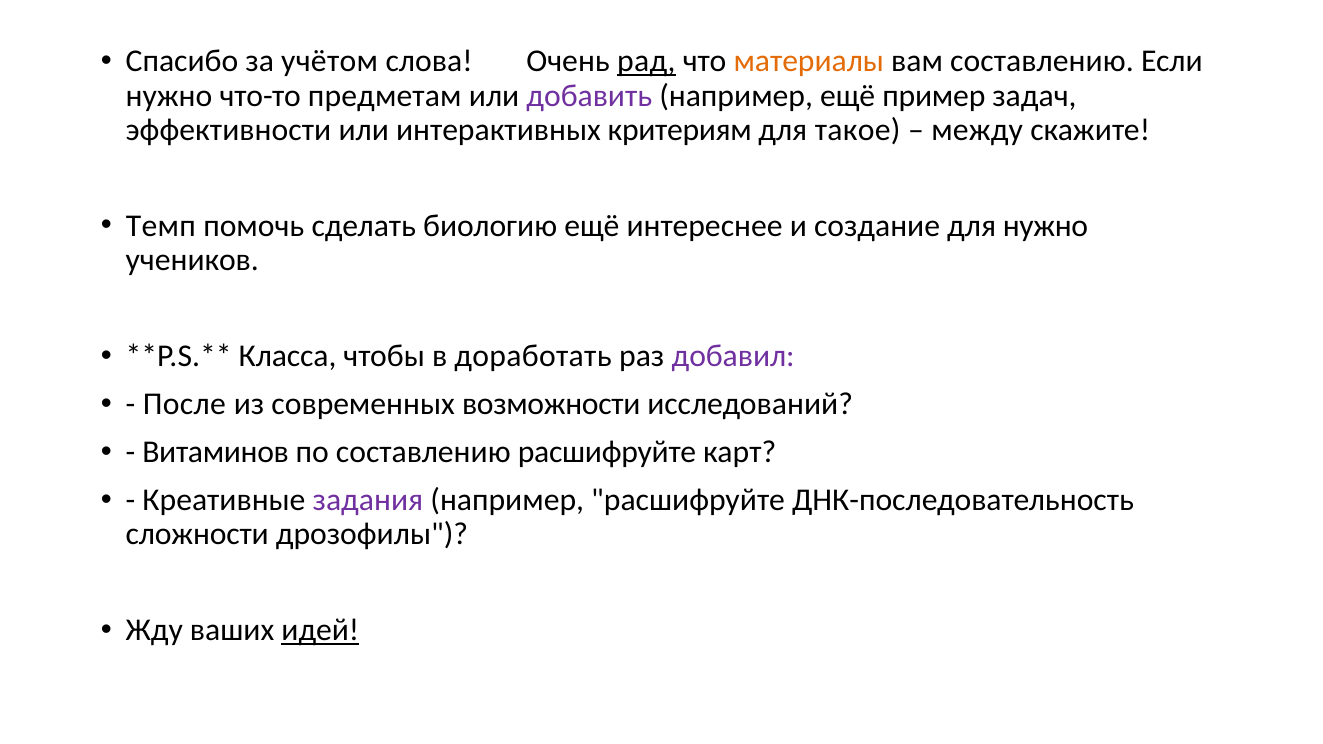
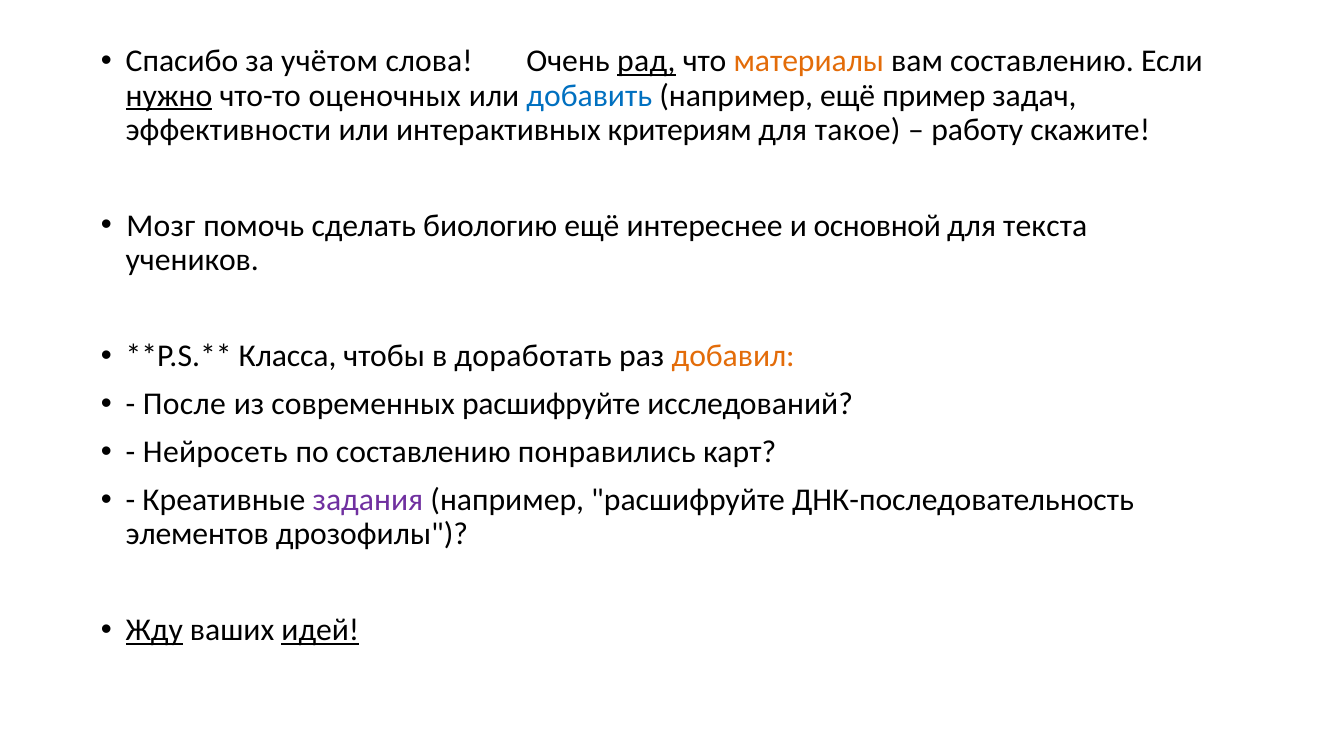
нужно underline: none -> present (169, 96)
предметам: предметам -> оценочных (385, 96)
добавить colour: purple -> blue (589, 96)
между: между -> работу (977, 130)
Темп: Темп -> Мозг (161, 226)
создание: создание -> основной (877, 226)
для нужно: нужно -> текста (1045, 226)
добавил colour: purple -> orange (733, 356)
современных возможности: возможности -> расшифруйте (551, 404)
Витаминов: Витаминов -> Нейросеть (215, 452)
составлению расшифруйте: расшифруйте -> понравились (607, 452)
сложности: сложности -> элементов (197, 534)
Жду underline: none -> present (154, 630)
